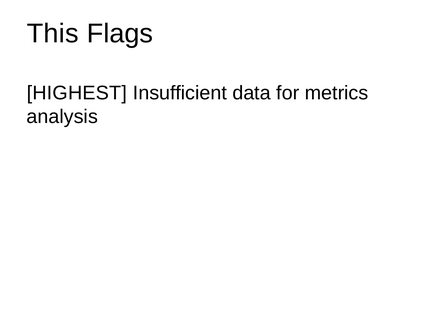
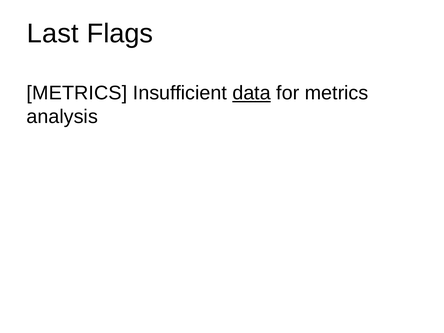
This: This -> Last (53, 34)
HIGHEST: HIGHEST -> METRICS (77, 93)
data underline: none -> present (252, 93)
